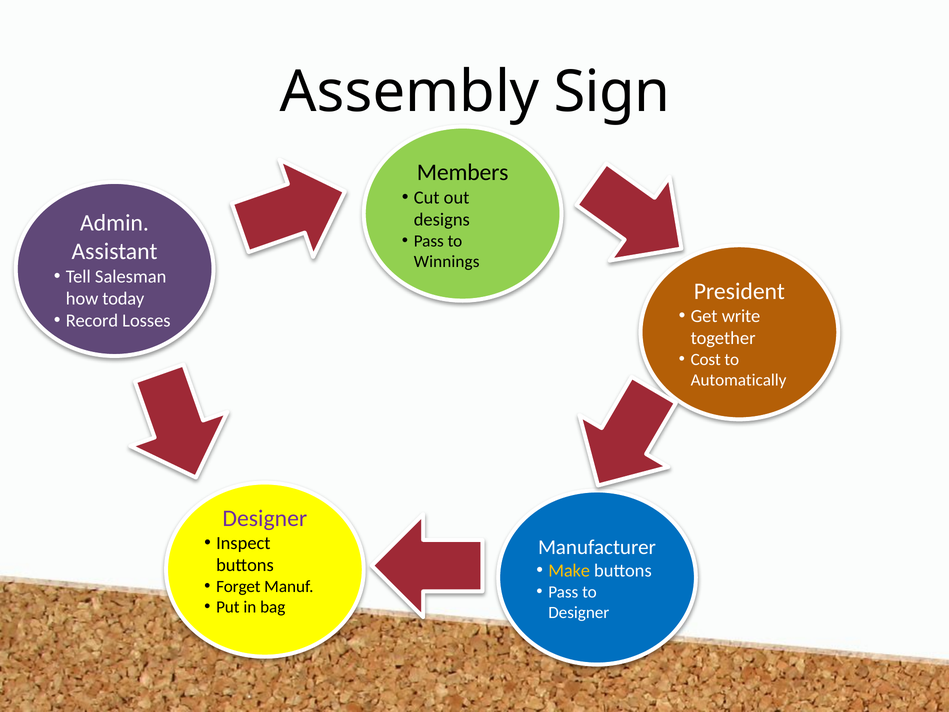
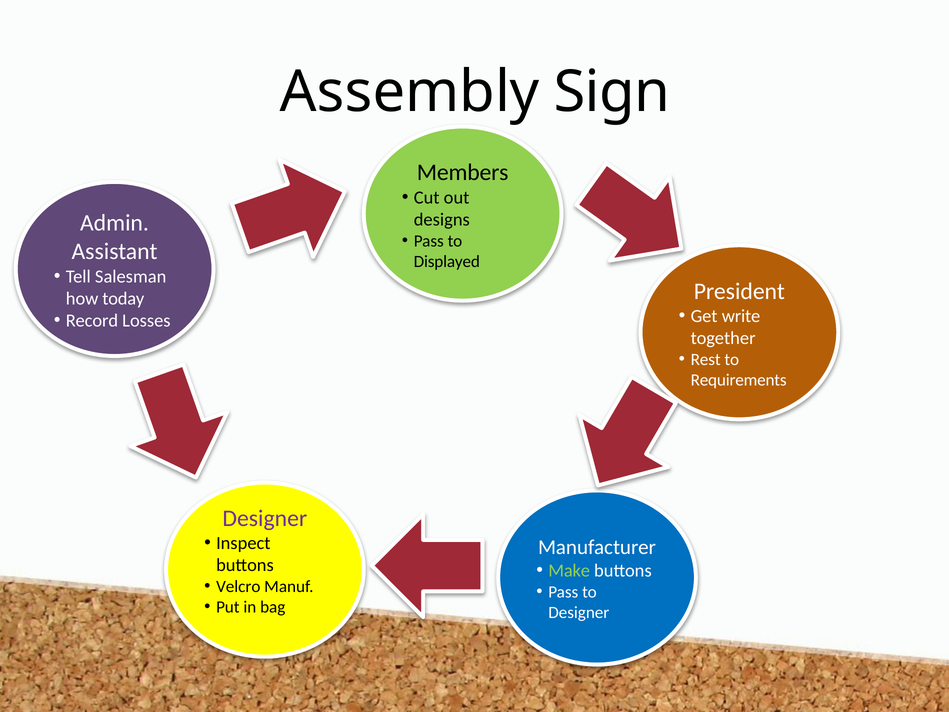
Winnings: Winnings -> Displayed (447, 261)
Cost: Cost -> Rest (706, 359)
Automatically: Automatically -> Requirements (739, 380)
Make colour: yellow -> light green (569, 571)
Forget: Forget -> Velcro (238, 586)
